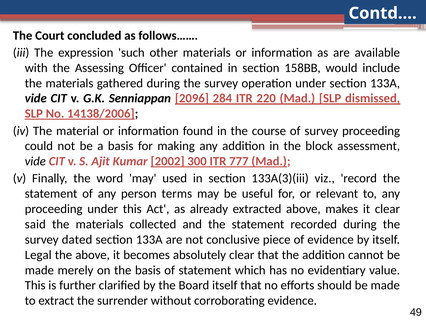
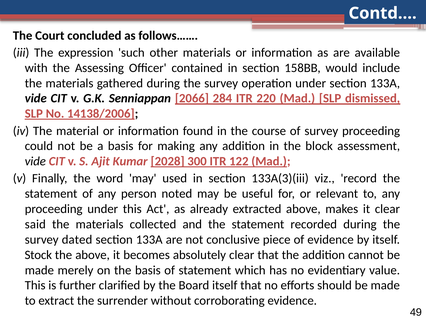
2096: 2096 -> 2066 (192, 98)
2002: 2002 -> 2028 (168, 161)
777: 777 -> 122 (239, 161)
terms: terms -> noted (177, 193)
Legal: Legal -> Stock (38, 254)
